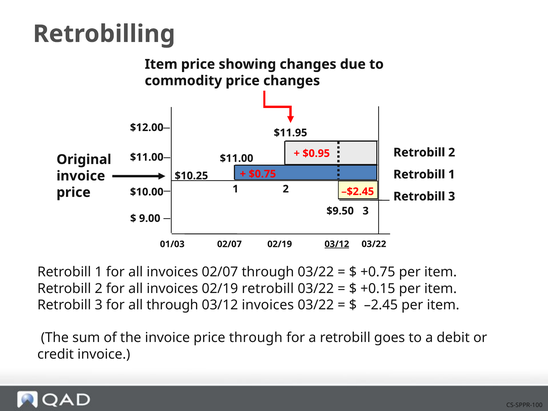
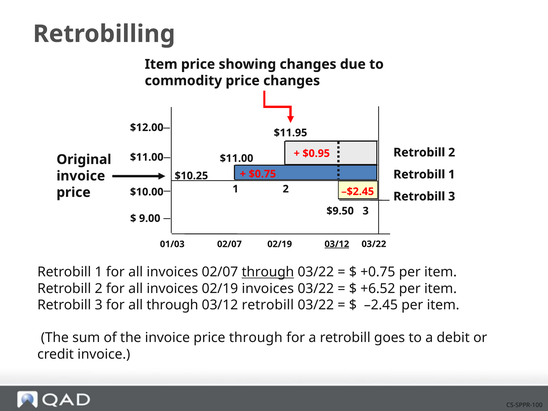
through underline: none -> present (268, 272)
02/19 retrobill: retrobill -> invoices (268, 288)
+0.15: +0.15 -> +6.52 (378, 288)
03/12 invoices: invoices -> retrobill (268, 305)
